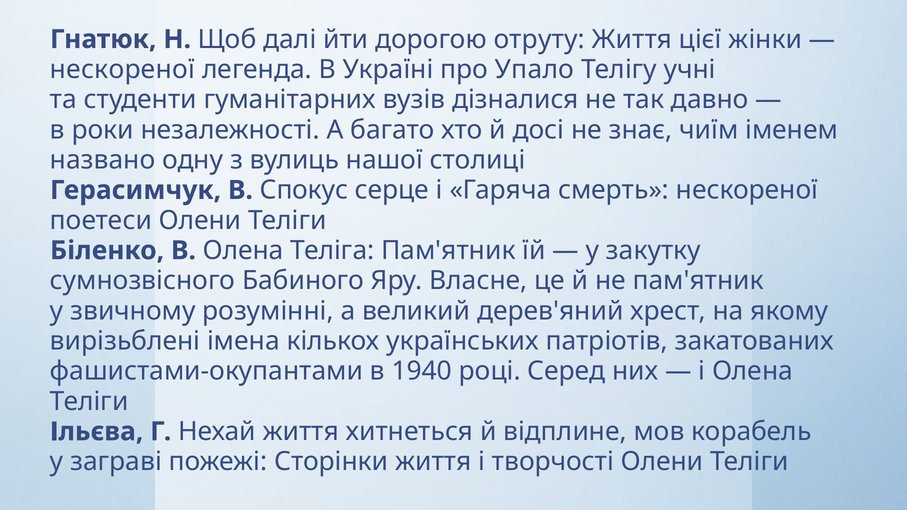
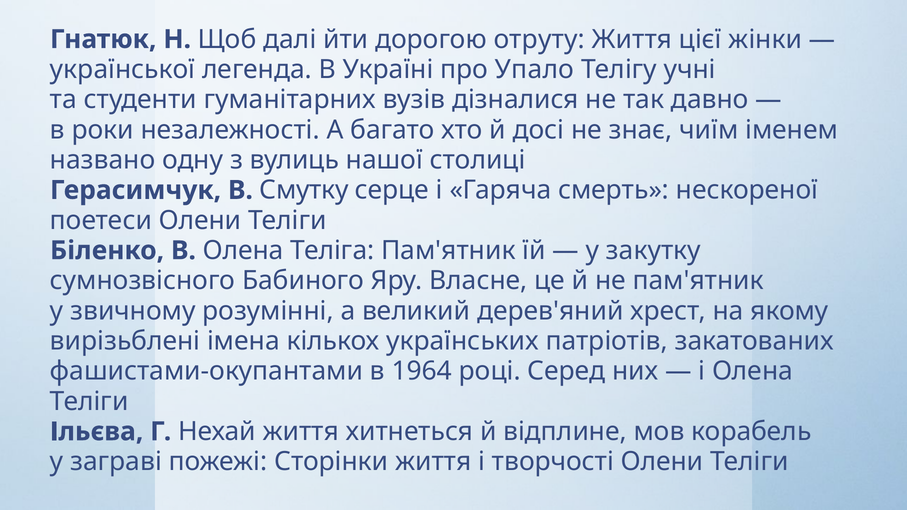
нескореної: нескореної -> української (123, 70)
Спокус: Спокус -> Смутку (304, 190)
1940: 1940 -> 1964 (422, 371)
